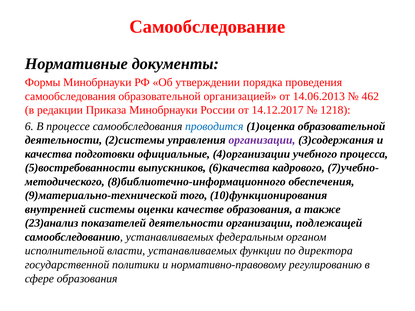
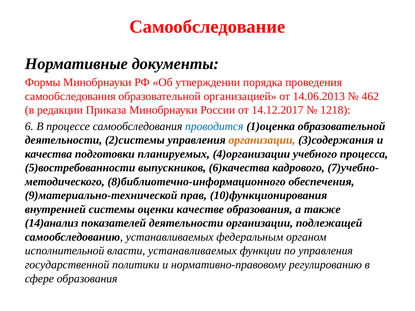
организации colour: purple -> orange (262, 140)
официальные: официальные -> планируемых (174, 154)
того: того -> прав (194, 196)
23)анализ: 23)анализ -> 14)анализ (52, 223)
по директора: директора -> управления (326, 251)
